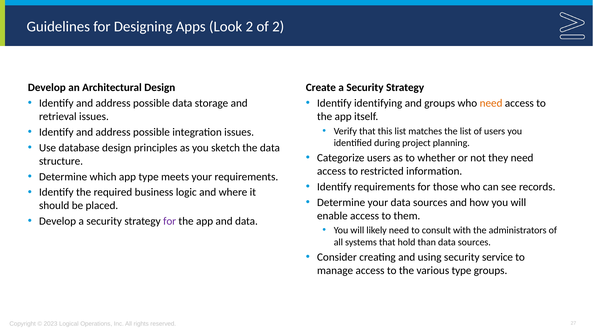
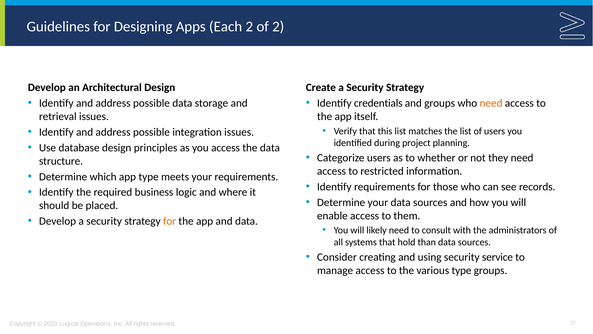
Look: Look -> Each (226, 26)
identifying: identifying -> credentials (378, 103)
you sketch: sketch -> access (226, 148)
for colour: purple -> orange (170, 221)
